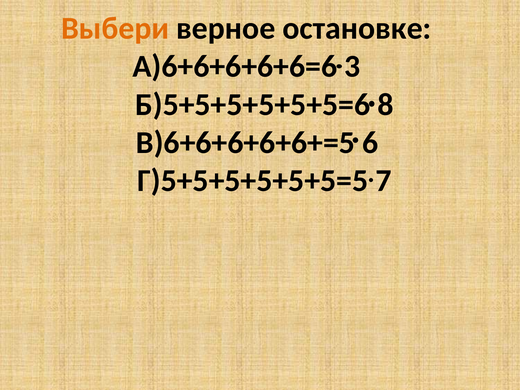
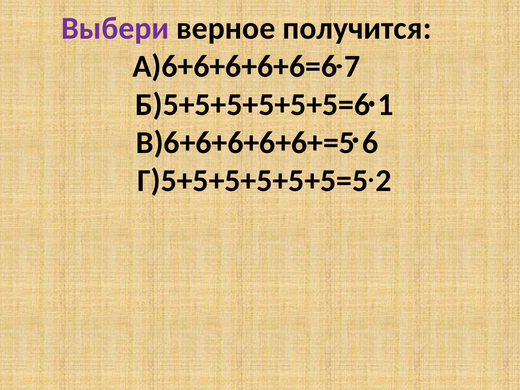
Выбери colour: orange -> purple (115, 28)
остановке: остановке -> получится (357, 28)
3: 3 -> 7 (352, 66)
8: 8 -> 1 (385, 105)
7: 7 -> 2 (383, 181)
